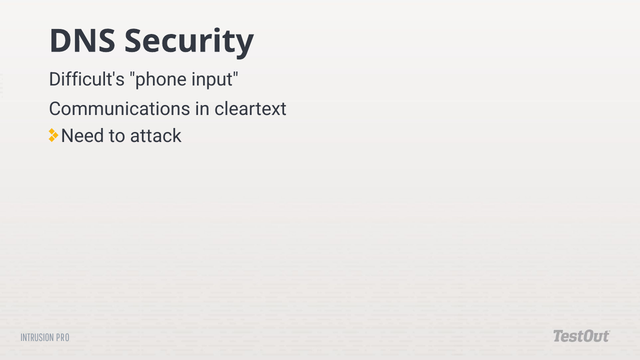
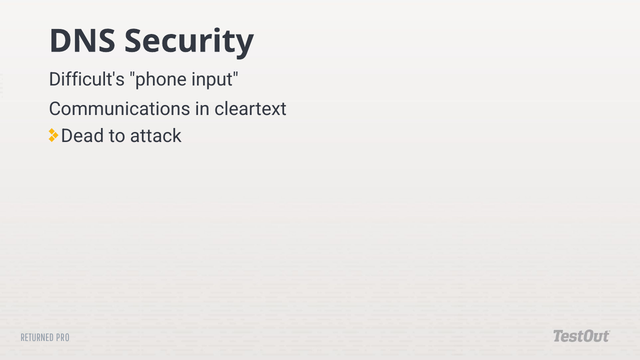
Need: Need -> Dead (82, 136)
INTRUSION: INTRUSION -> RETURNED (37, 338)
